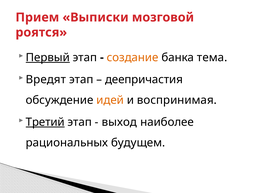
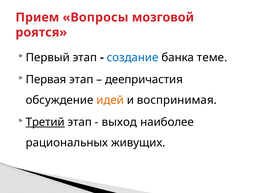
Выписки: Выписки -> Вопросы (96, 17)
Первый underline: present -> none (48, 58)
создание colour: orange -> blue (133, 58)
тема: тема -> теме (212, 58)
Вредят: Вредят -> Первая (46, 80)
будущем: будущем -> живущих (138, 143)
